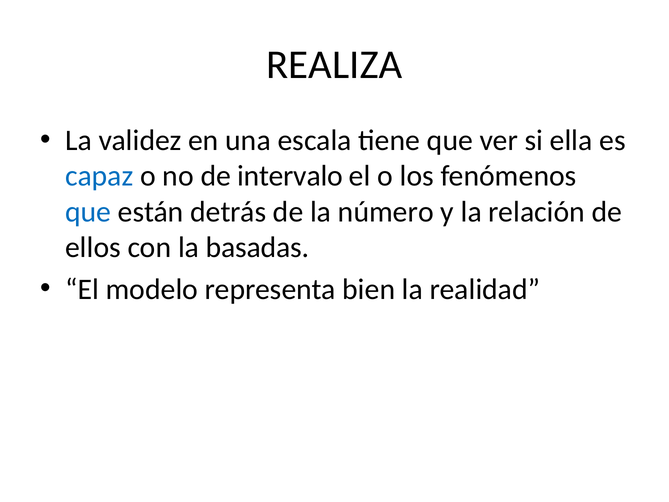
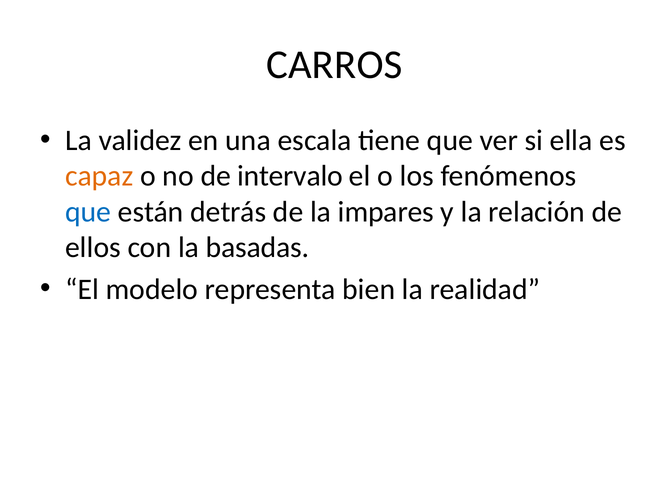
REALIZA: REALIZA -> CARROS (334, 65)
capaz colour: blue -> orange (99, 176)
número: número -> impares (386, 212)
